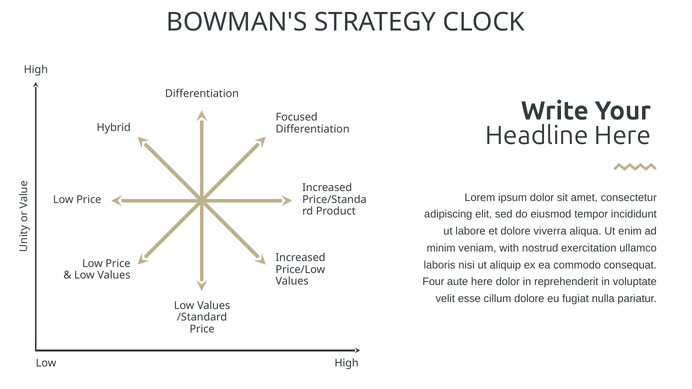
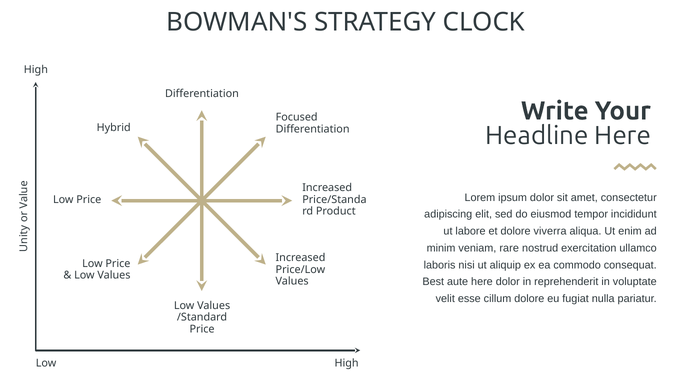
with: with -> rare (509, 248)
Four: Four -> Best (433, 282)
